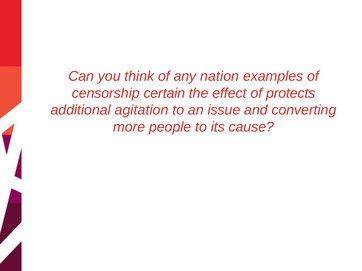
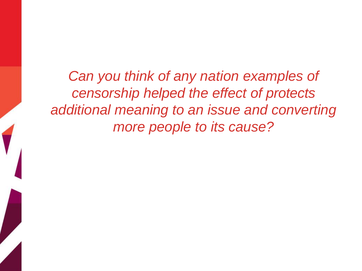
certain: certain -> helped (164, 93)
agitation: agitation -> meaning (142, 110)
